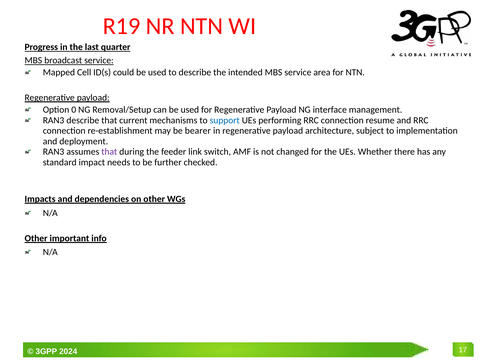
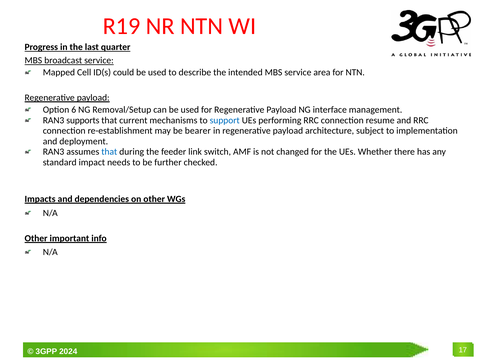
0: 0 -> 6 (74, 110)
RAN3 describe: describe -> supports (83, 120)
that colour: purple -> blue (109, 152)
